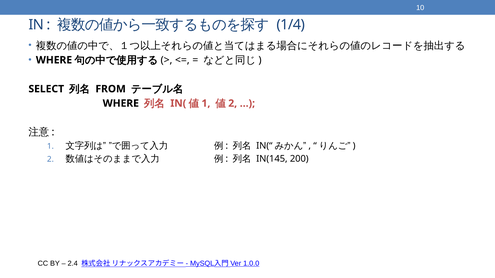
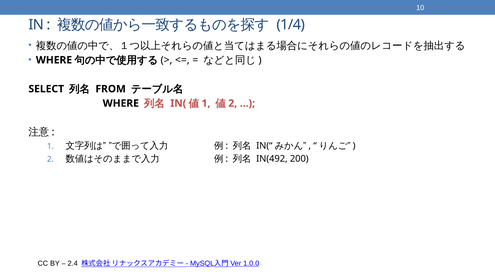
IN(145: IN(145 -> IN(492 (272, 159)
